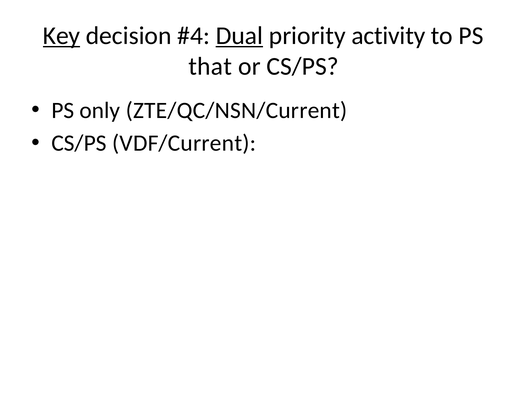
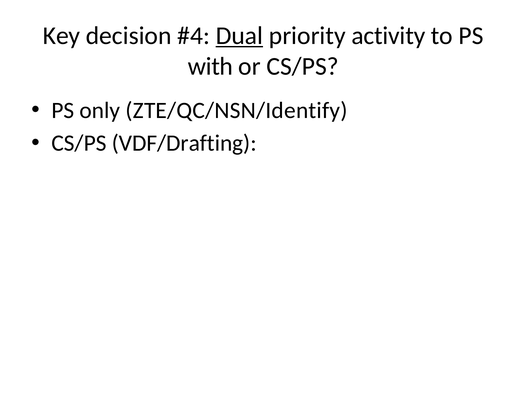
Key underline: present -> none (62, 36)
that: that -> with (210, 66)
ZTE/QC/NSN/Current: ZTE/QC/NSN/Current -> ZTE/QC/NSN/Identify (237, 111)
VDF/Current: VDF/Current -> VDF/Drafting (184, 143)
